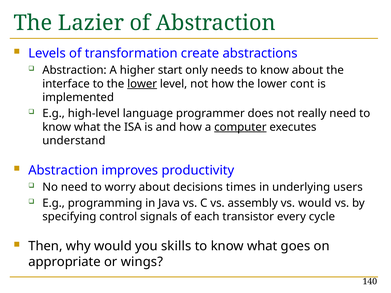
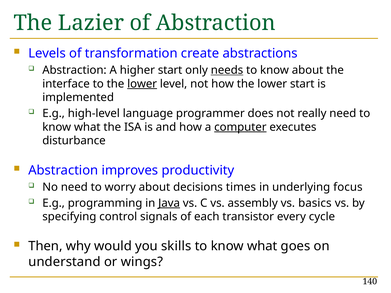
needs underline: none -> present (227, 70)
lower cont: cont -> start (302, 84)
understand: understand -> disturbance (74, 141)
users: users -> focus (348, 187)
Java underline: none -> present (169, 203)
vs would: would -> basics (315, 203)
appropriate: appropriate -> understand (64, 262)
